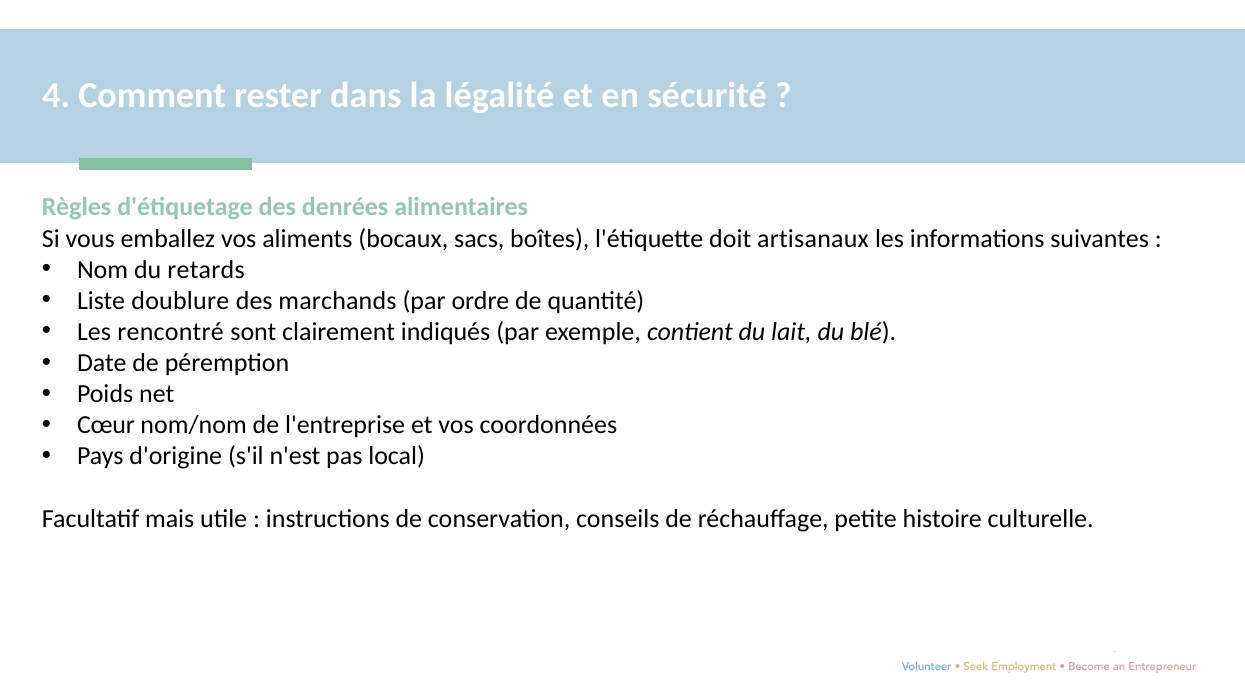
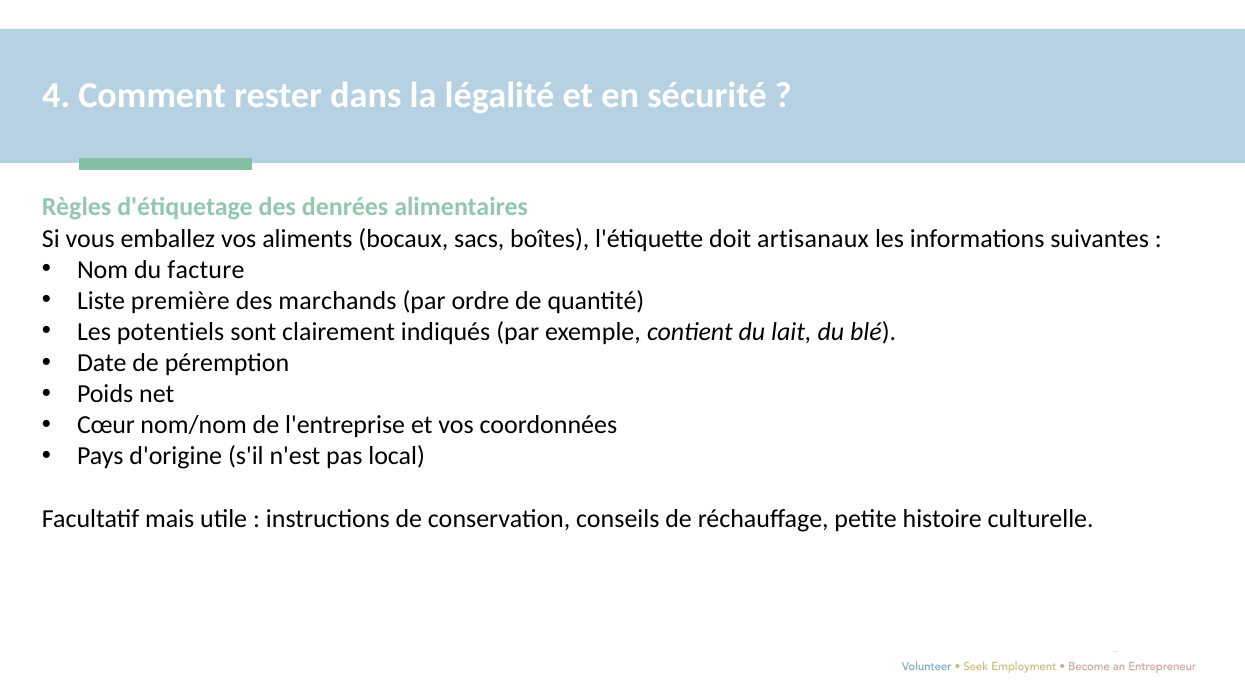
retards: retards -> facture (206, 270)
doublure: doublure -> première (180, 301)
rencontré: rencontré -> potentiels (171, 332)
